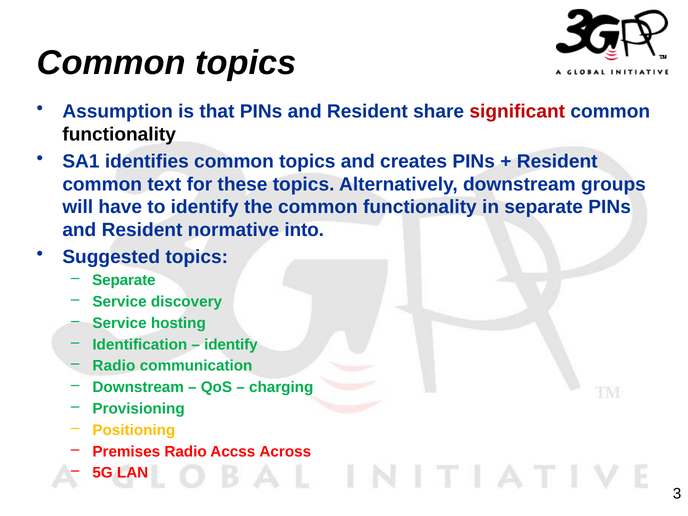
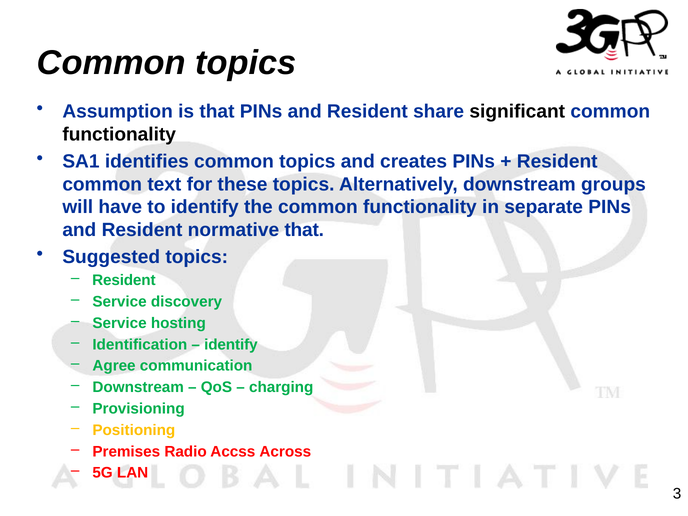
significant colour: red -> black (517, 112)
normative into: into -> that (304, 230)
Separate: Separate -> Resident (124, 280)
Radio: Radio -> Agree (114, 366)
